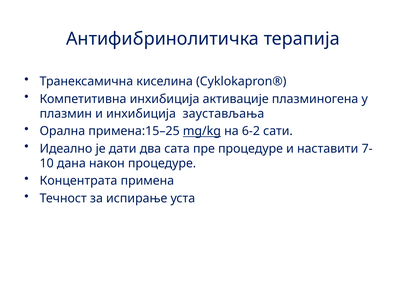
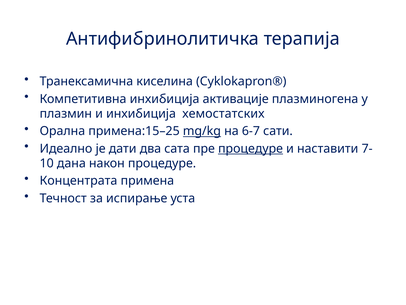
заустављања: заустављања -> хемостатских (223, 114)
6-2: 6-2 -> 6-7 (251, 131)
процедуре underline: none -> present (251, 148)
